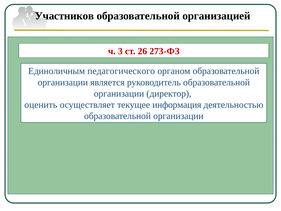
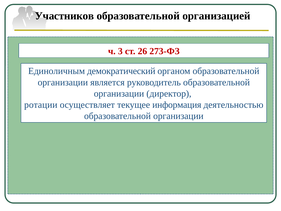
педагогического: педагогического -> демократический (121, 71)
оценить: оценить -> ротации (41, 105)
